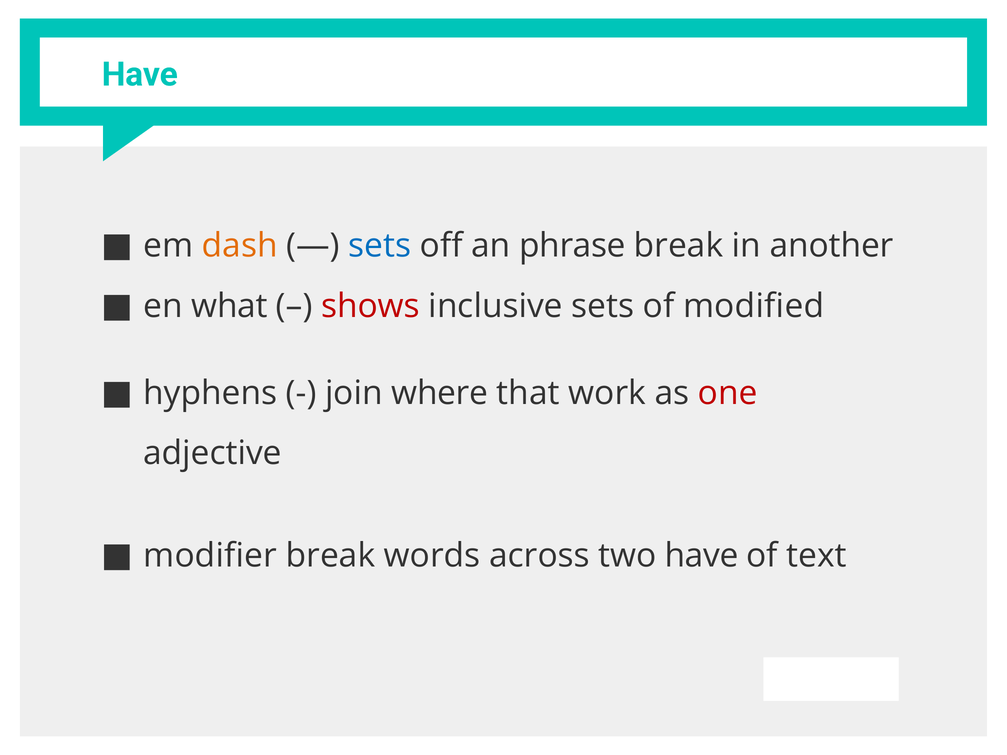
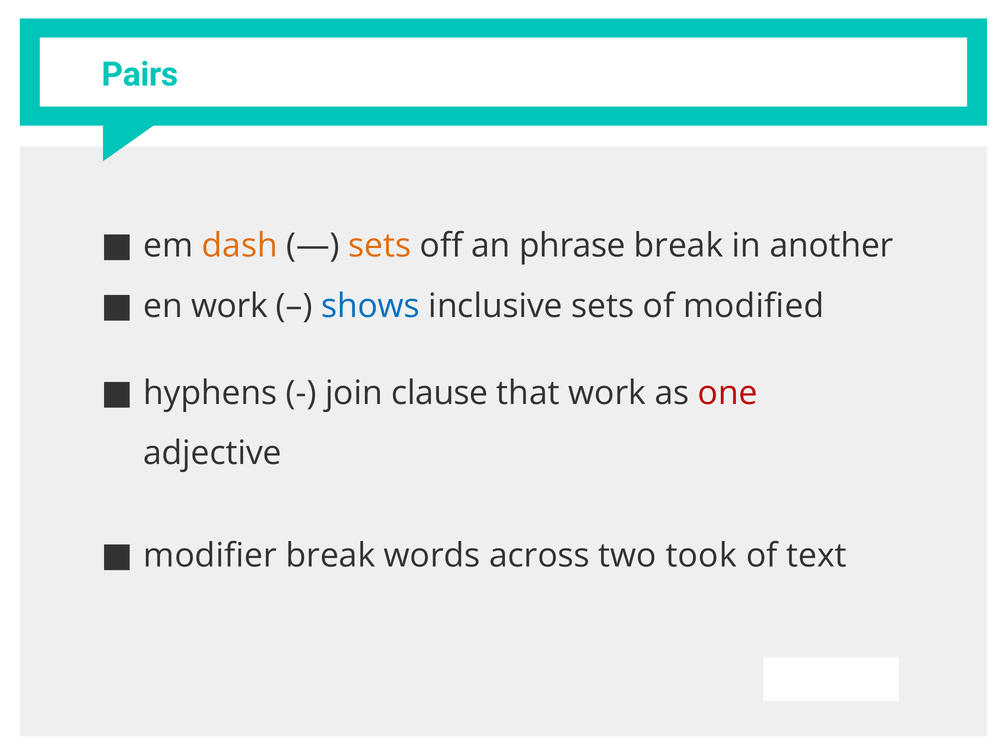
Have: Have -> Pairs (140, 74)
sets colour: blue -> orange (380, 246)
en what: what -> work (229, 306)
shows colour: red -> blue (370, 306)
where: where -> clause (440, 393)
two have: have -> took (701, 556)
